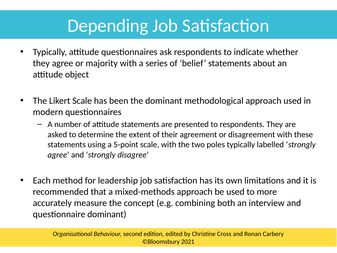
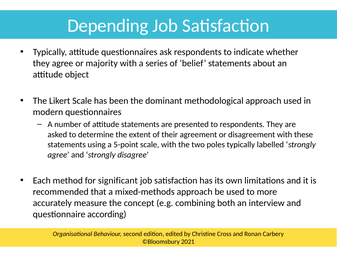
leadership: leadership -> significant (118, 180)
questionnaire dominant: dominant -> according (107, 214)
